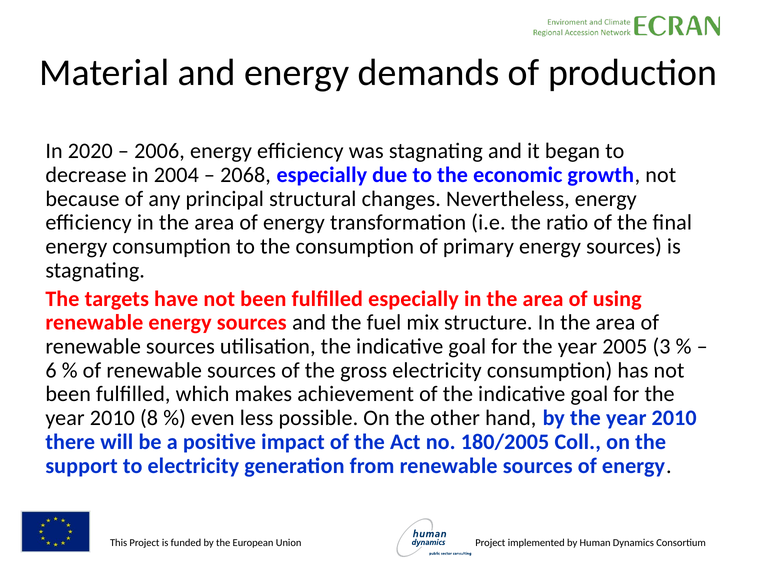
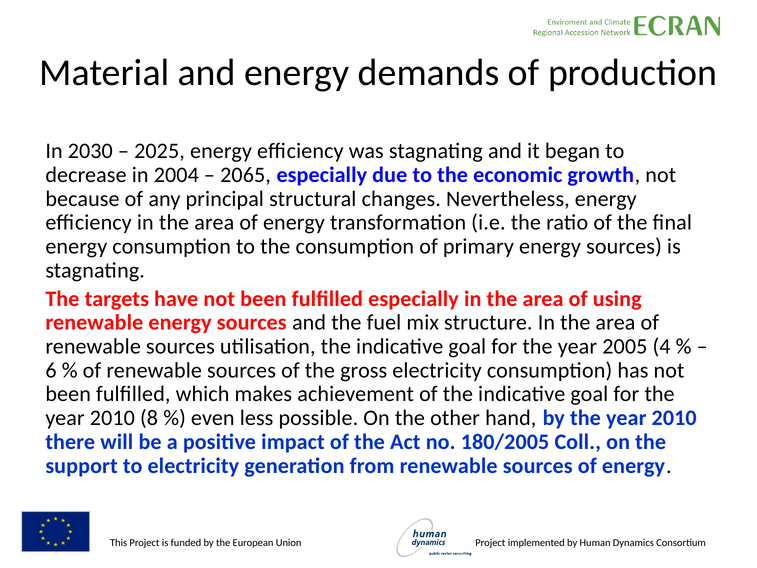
2020: 2020 -> 2030 (90, 151)
2006: 2006 -> 2025 (159, 151)
2068: 2068 -> 2065 (246, 175)
3: 3 -> 4 (662, 346)
